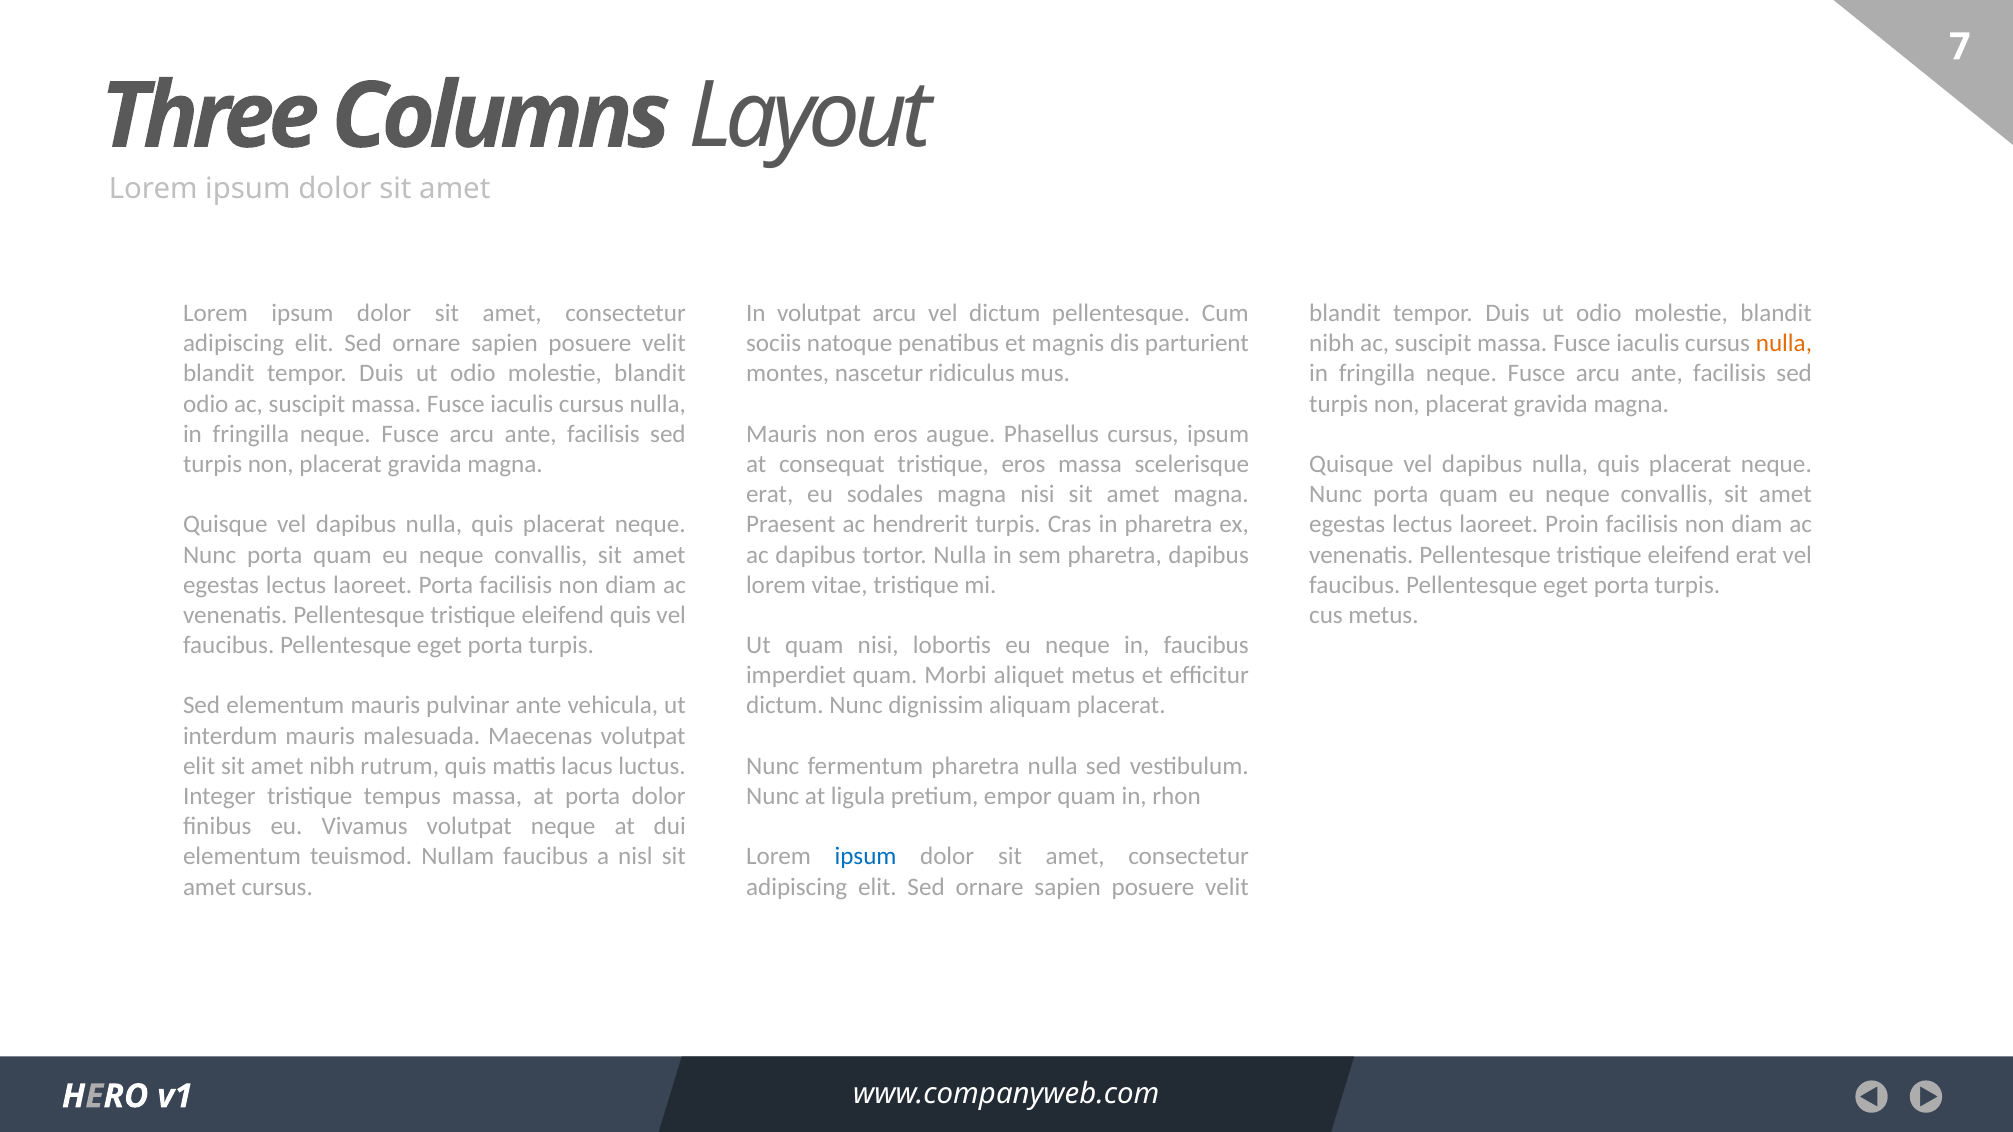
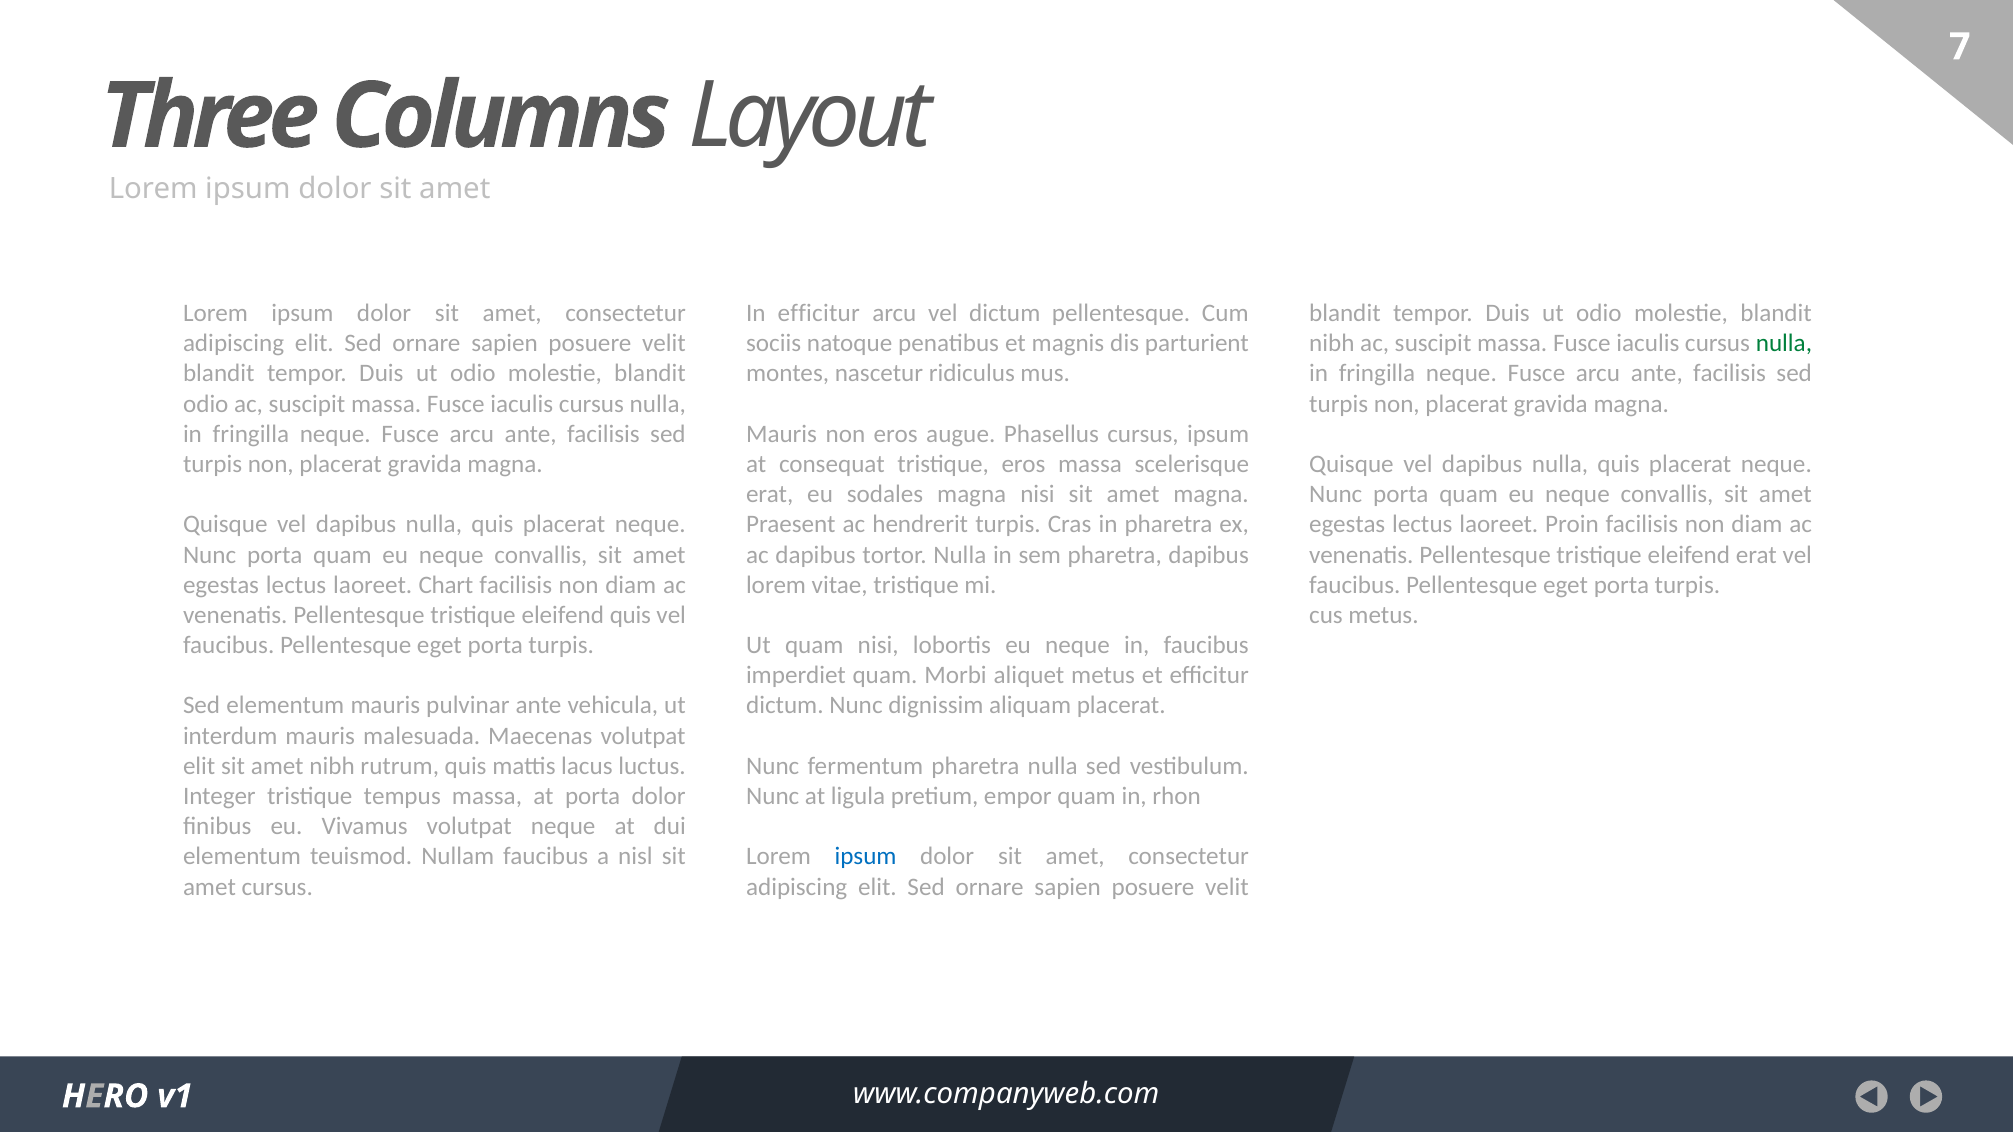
In volutpat: volutpat -> efficitur (819, 313)
nulla colour: orange -> green (1784, 344)
laoreet Porta: Porta -> Chart (446, 585)
